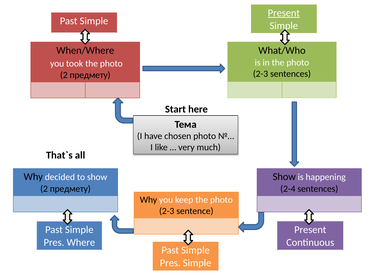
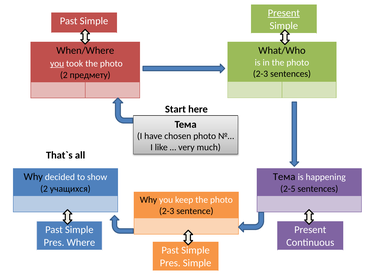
you underline: none -> present (57, 63)
Show: Show -> Тема (284, 177)
предмету: предмету -> учащихся (70, 189)
2-4: 2-4 -> 2-5 (288, 189)
